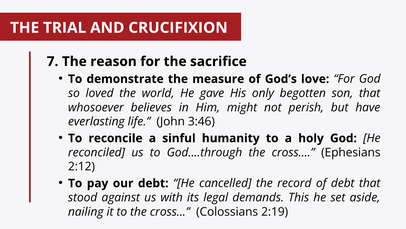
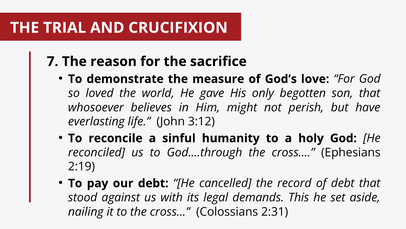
3:46: 3:46 -> 3:12 (201, 122)
2:12: 2:12 -> 2:19 (82, 167)
2:19: 2:19 -> 2:31 (275, 212)
